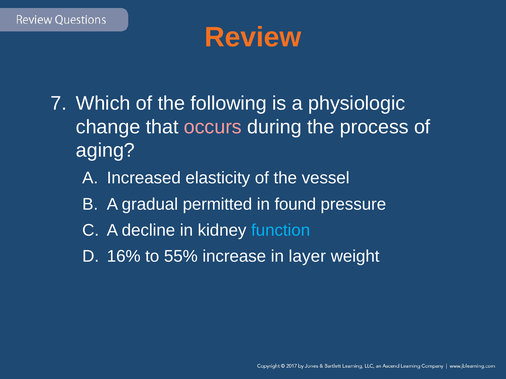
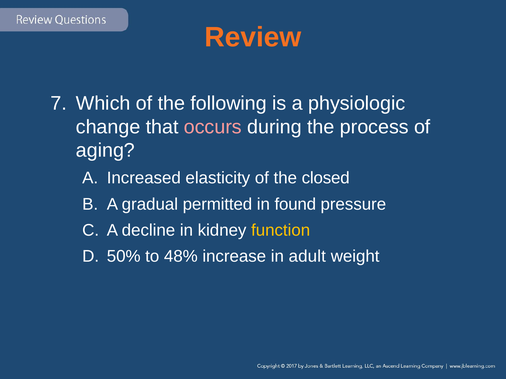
vessel: vessel -> closed (326, 178)
function colour: light blue -> yellow (281, 231)
16%: 16% -> 50% (124, 257)
55%: 55% -> 48% (181, 257)
layer: layer -> adult (307, 257)
